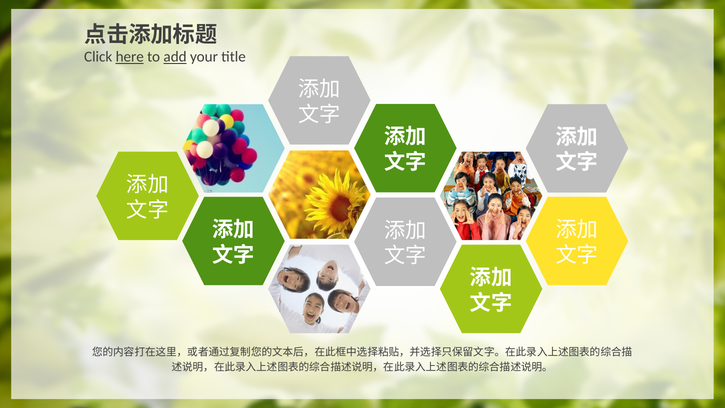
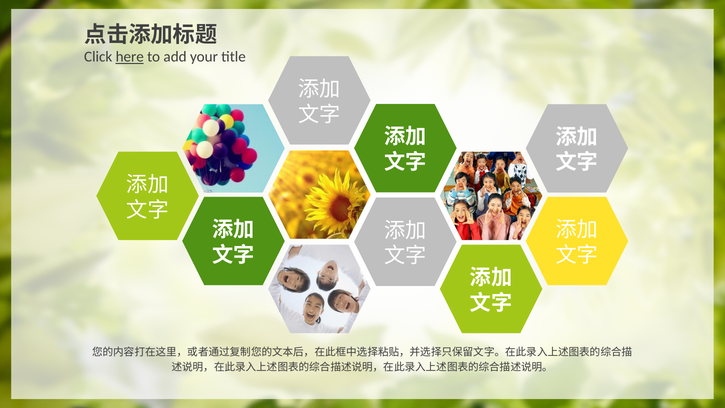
add underline: present -> none (175, 57)
